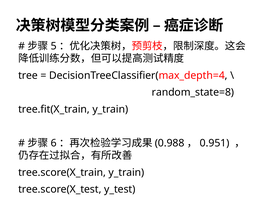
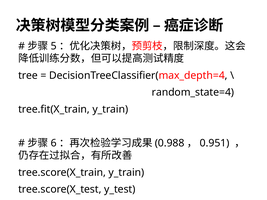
random_state=8: random_state=8 -> random_state=4 (193, 92)
